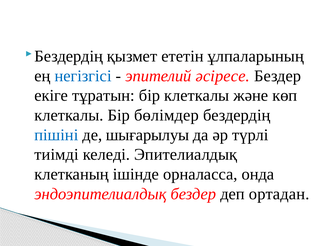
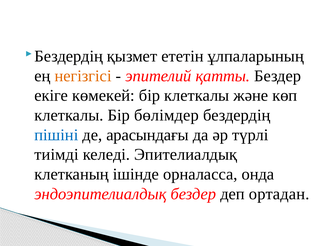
негізгісі colour: blue -> orange (83, 76)
әсіресе: әсіресе -> қатты (223, 76)
тұратын: тұратын -> көмекей (103, 96)
шығарылуы: шығарылуы -> арасындағы (148, 135)
